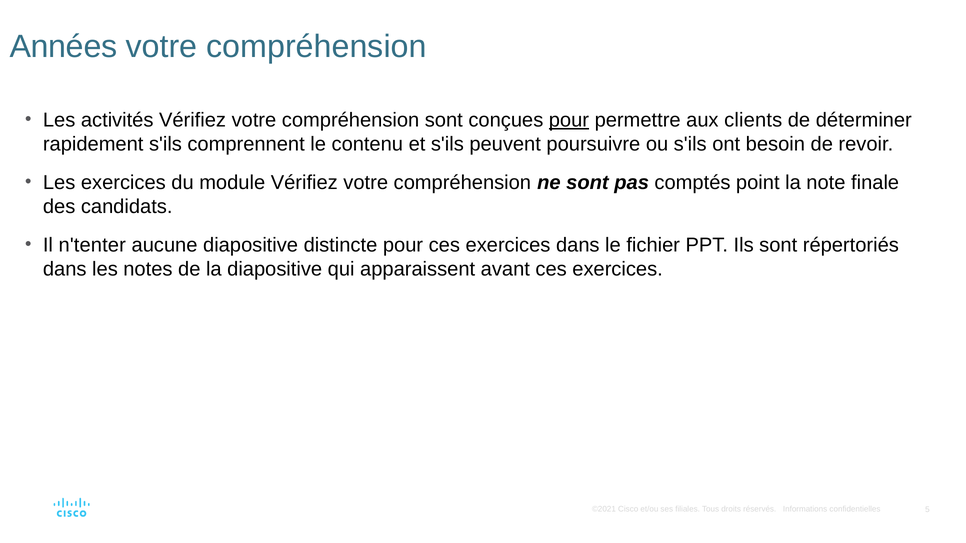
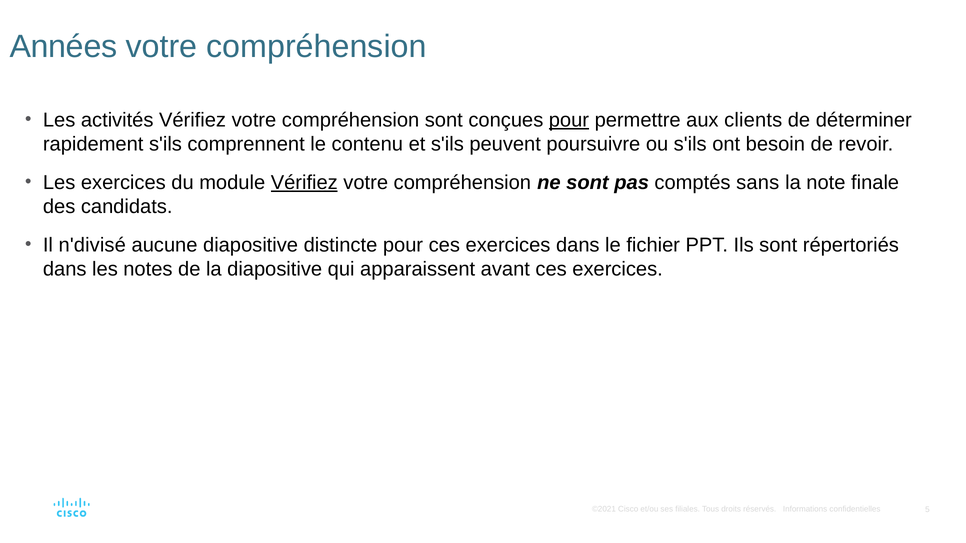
Vérifiez underline: none -> present (304, 183)
point: point -> sans (758, 183)
n'tenter: n'tenter -> n'divisé (92, 245)
